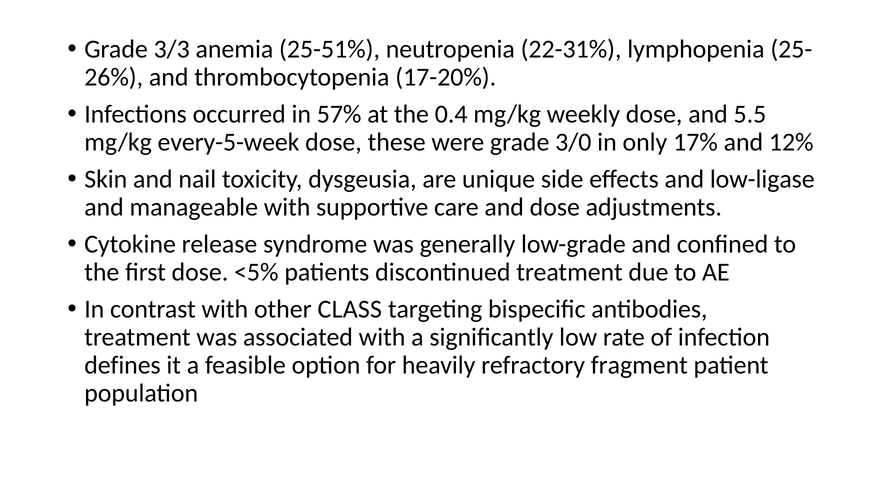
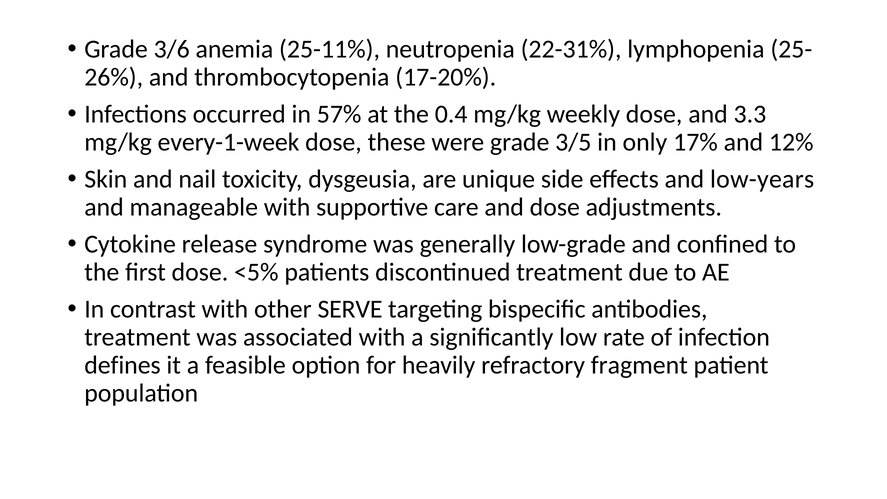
3/3: 3/3 -> 3/6 (172, 49)
25-51%: 25-51% -> 25-11% (330, 49)
5.5: 5.5 -> 3.3 (750, 114)
every-5-week: every-5-week -> every-1-week (229, 142)
3/0: 3/0 -> 3/5 (573, 142)
low-ligase: low-ligase -> low-years (762, 179)
CLASS: CLASS -> SERVE (350, 309)
